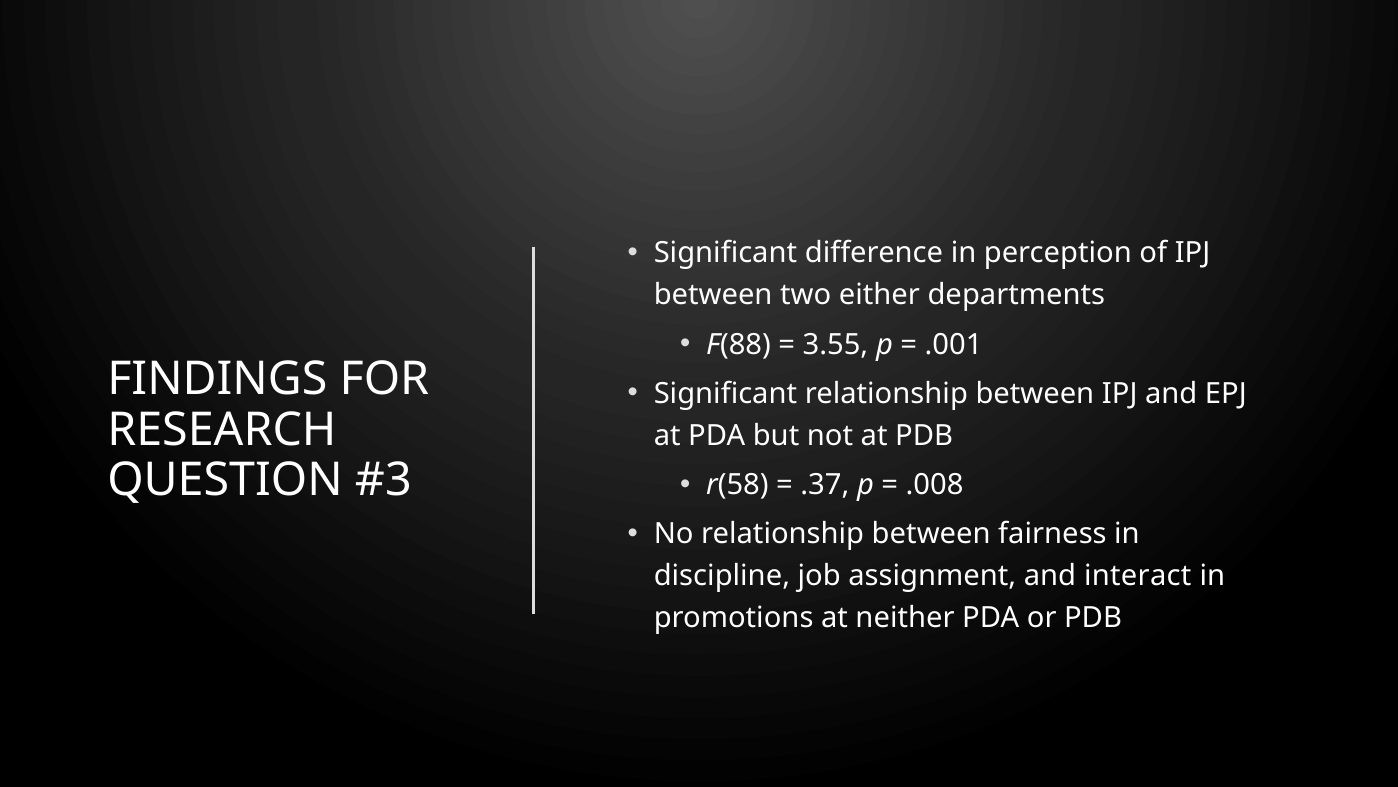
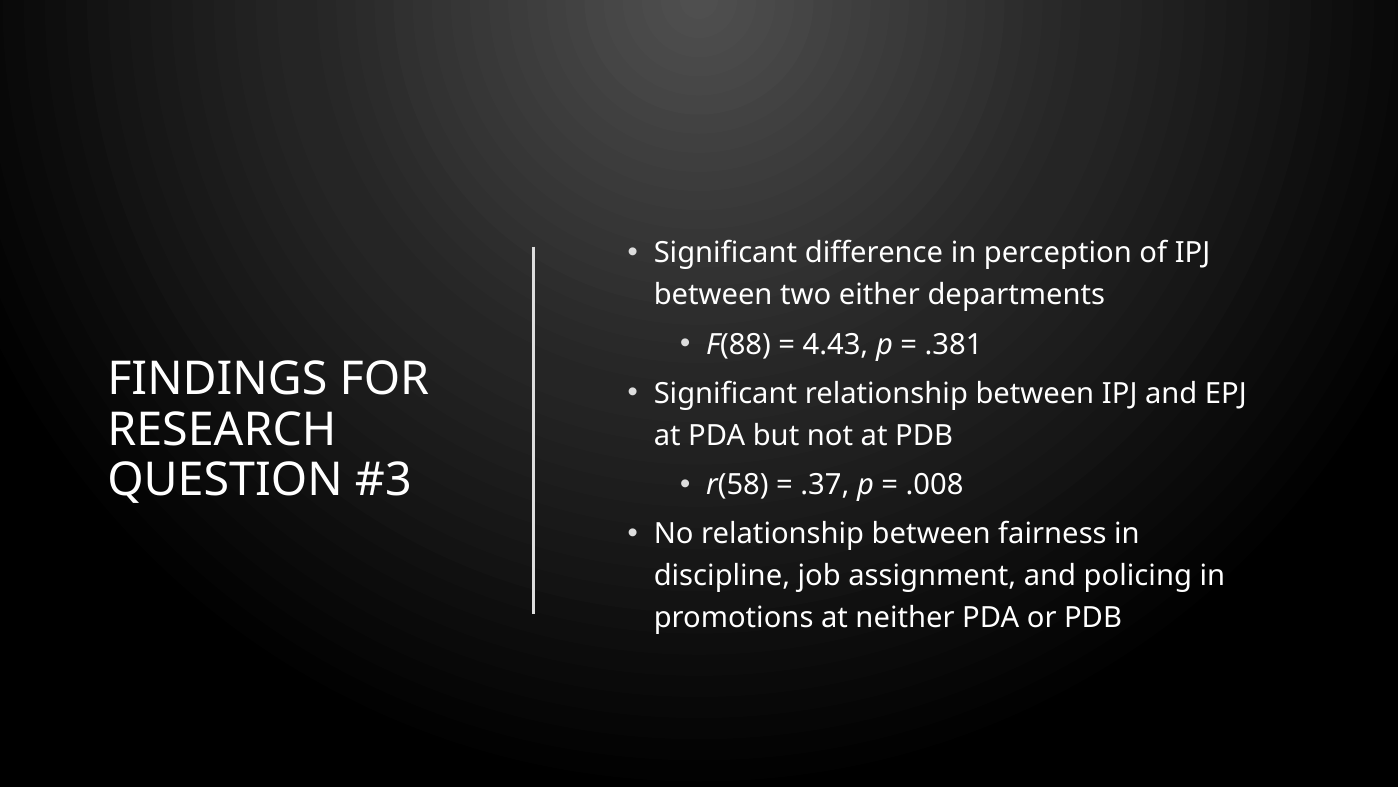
3.55: 3.55 -> 4.43 (835, 344)
.001: .001 -> .381 (954, 344)
interact: interact -> policing (1138, 576)
